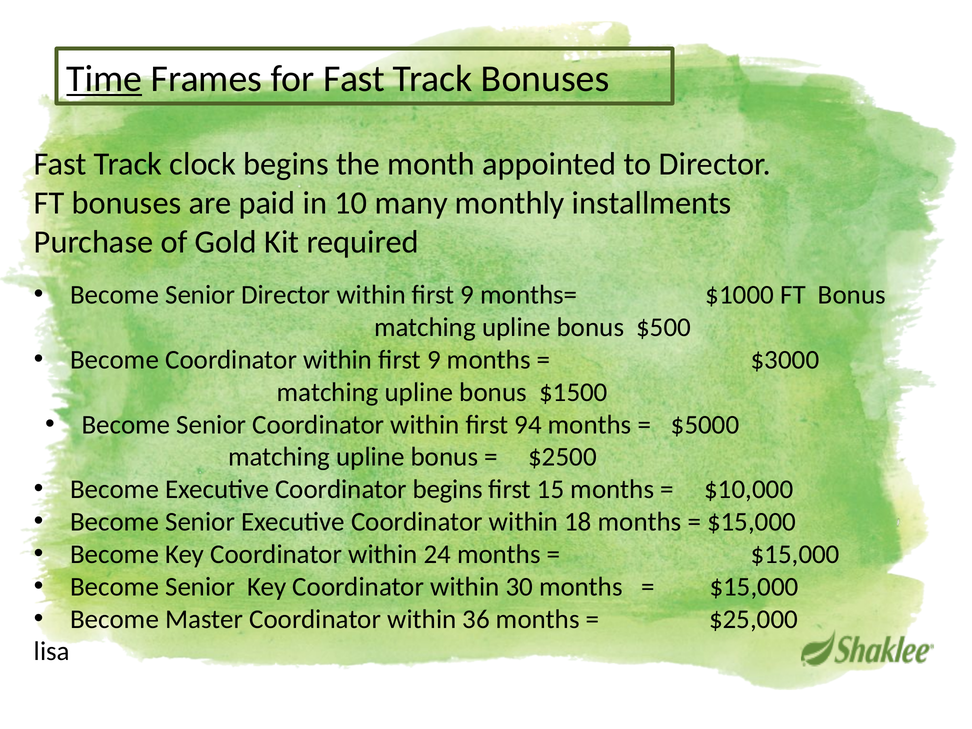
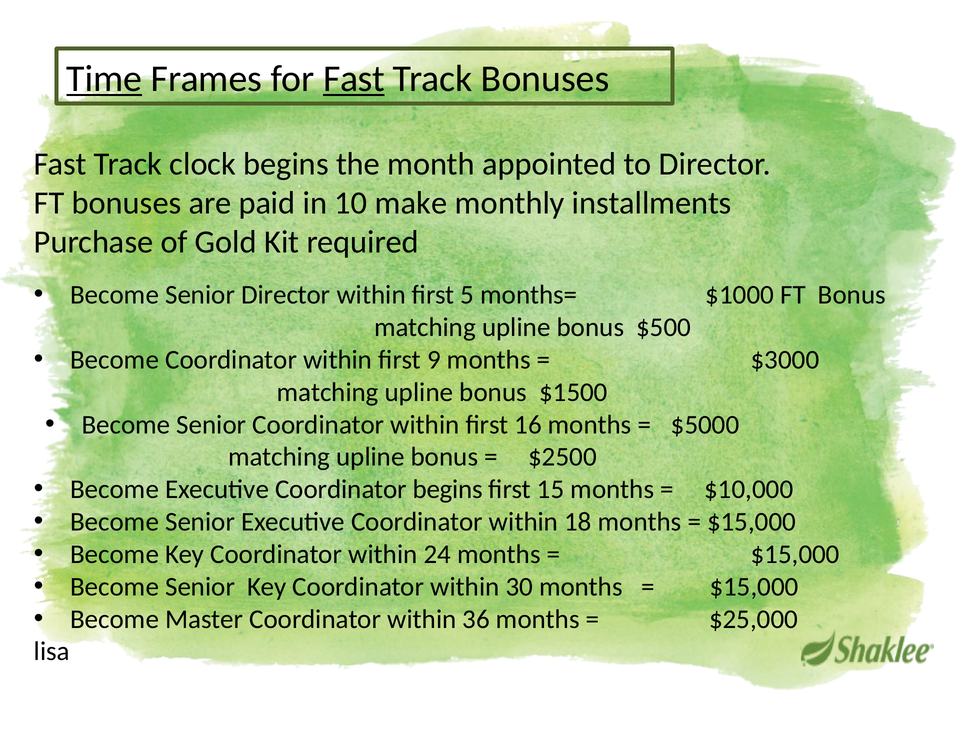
Fast underline: none -> present (354, 79)
many: many -> make (411, 203)
Director within first 9: 9 -> 5 (467, 295)
94: 94 -> 16 (528, 425)
